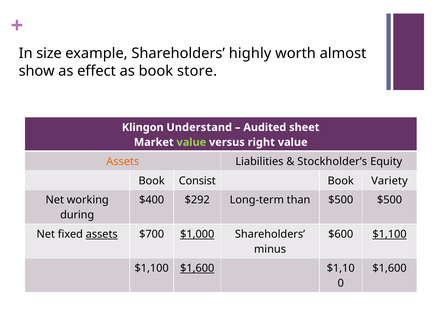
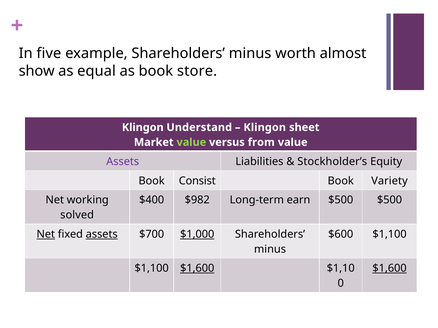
size: size -> five (49, 54)
example Shareholders highly: highly -> minus (250, 54)
effect: effect -> equal (96, 71)
Audited: Audited -> Klingon (265, 128)
right: right -> from (261, 142)
Assets colour: orange -> purple (123, 162)
$292: $292 -> $982 (197, 200)
than: than -> earn (299, 200)
during: during -> solved (77, 215)
Net underline: none -> present (46, 235)
$1,100 underline: present -> none (390, 235)
$1,600 underline: none -> present (390, 269)
